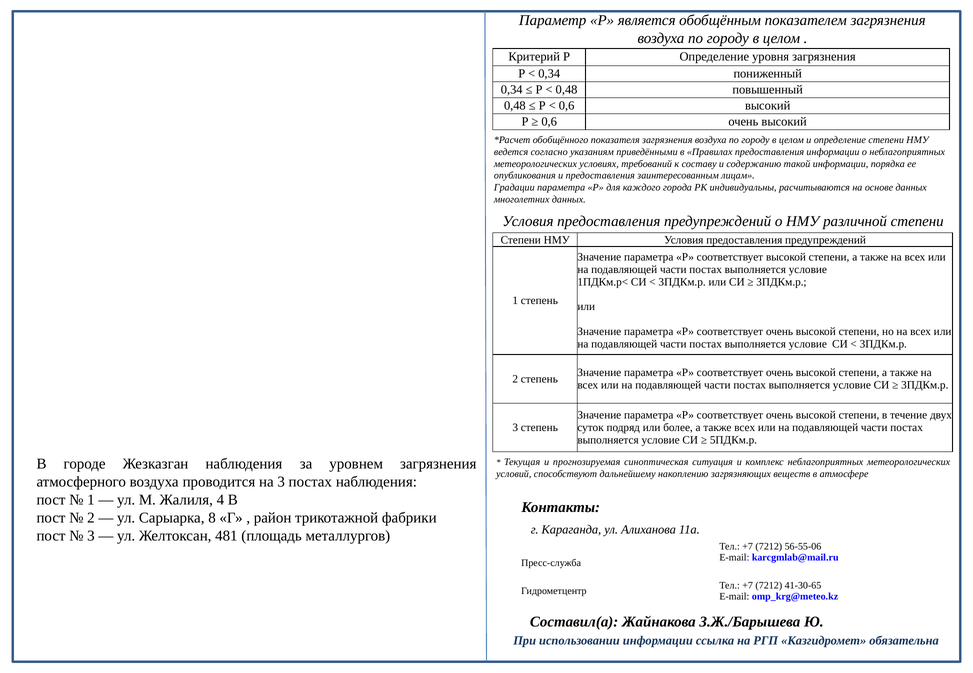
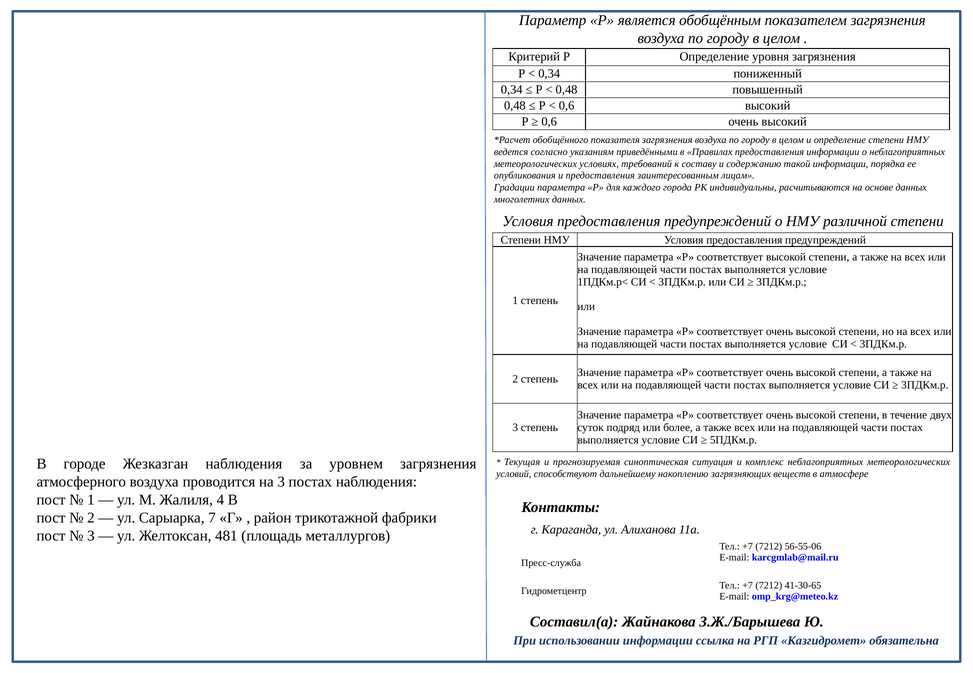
8: 8 -> 7 (212, 518)
